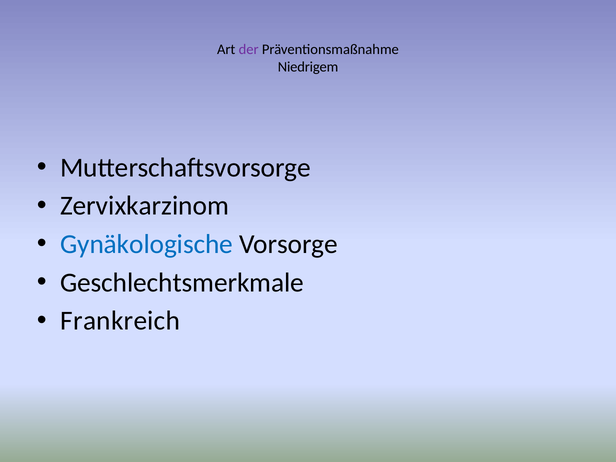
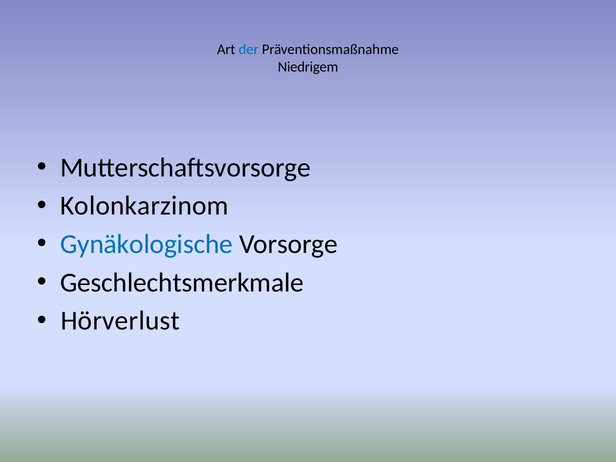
der colour: purple -> blue (249, 49)
Zervixkarzinom: Zervixkarzinom -> Kolonkarzinom (144, 206)
Frankreich: Frankreich -> Hörverlust (120, 321)
